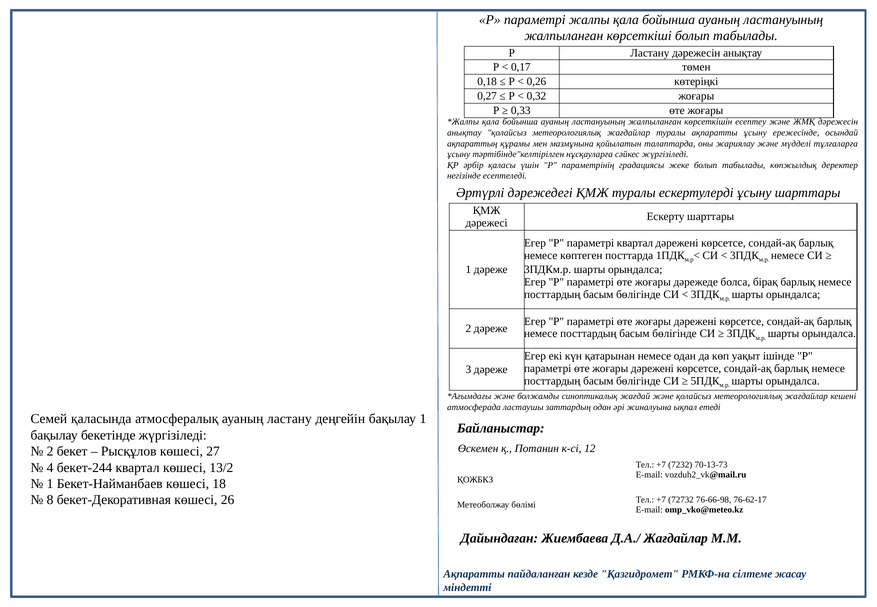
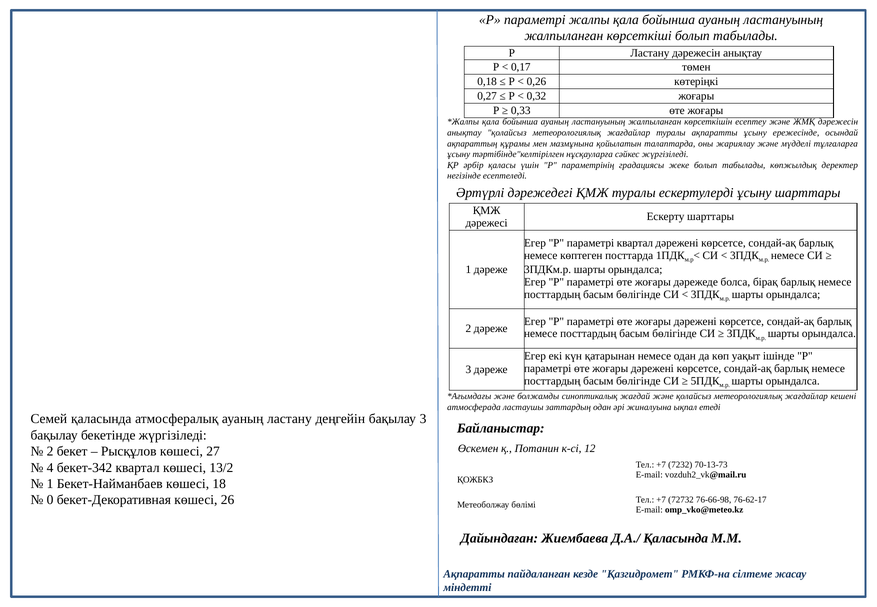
бақылау 1: 1 -> 3 (423, 419)
бекет-244: бекет-244 -> бекет-342 (85, 468)
8: 8 -> 0 (50, 500)
Д.А./ Жағдайлар: Жағдайлар -> Қаласында (676, 538)
